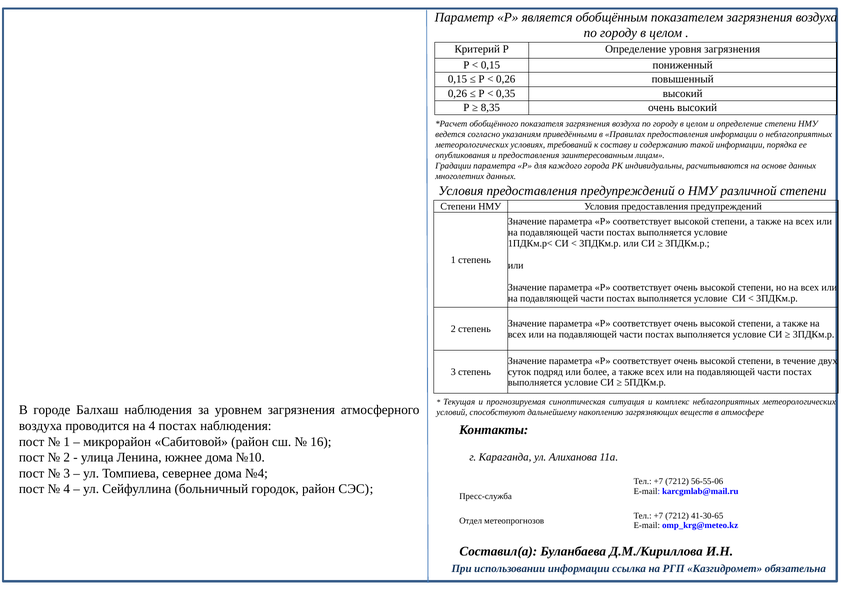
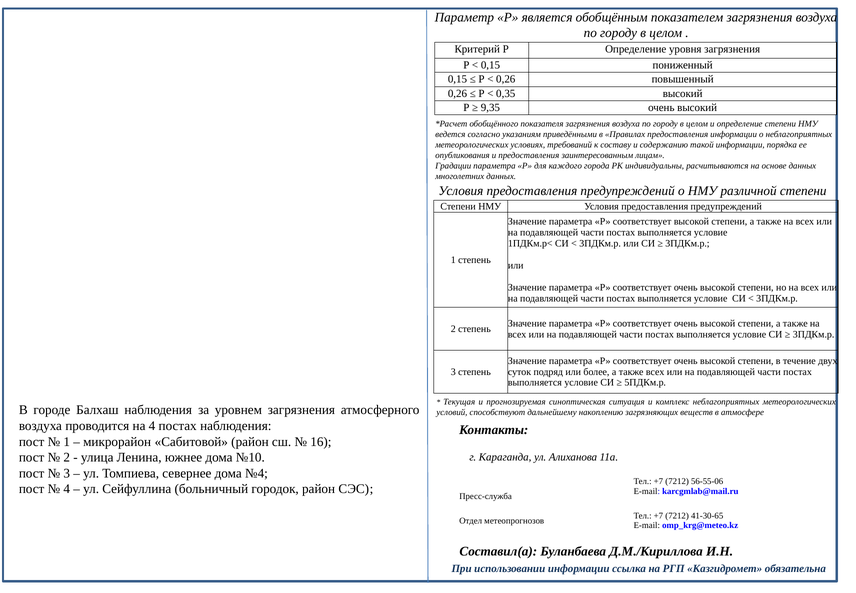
8,35: 8,35 -> 9,35 (490, 108)
